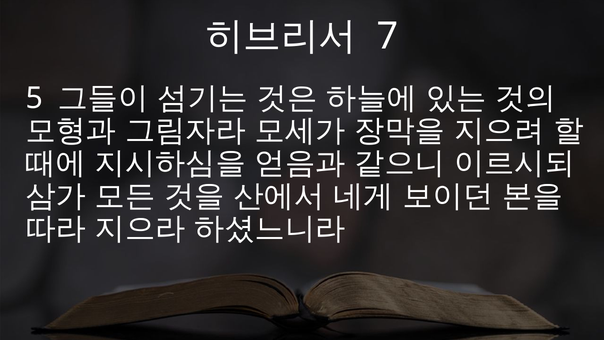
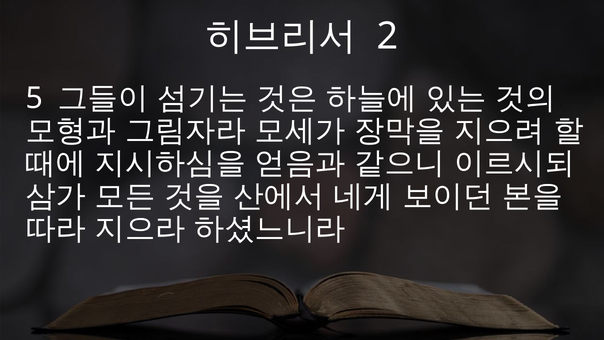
7: 7 -> 2 (388, 36)
